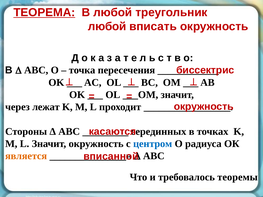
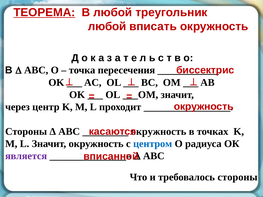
лежат: лежат -> центр (46, 107)
серединных: серединных -> окружность (159, 132)
является colour: orange -> purple (26, 156)
требовалось теоремы: теоремы -> стороны (238, 177)
